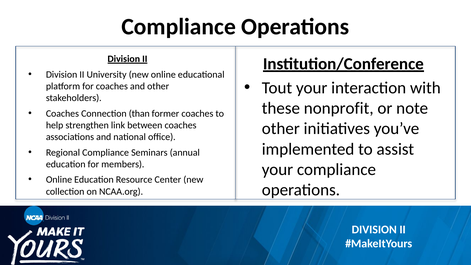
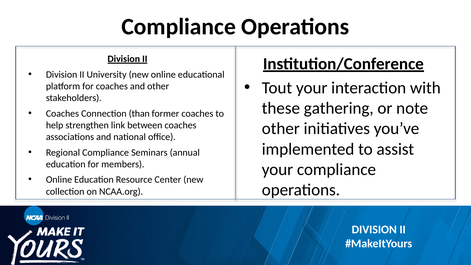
nonprofit: nonprofit -> gathering (339, 108)
